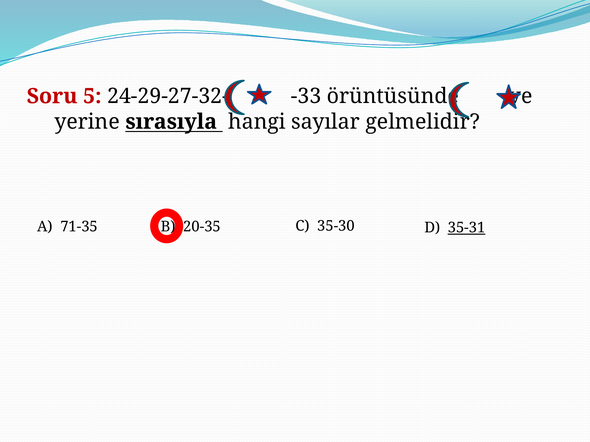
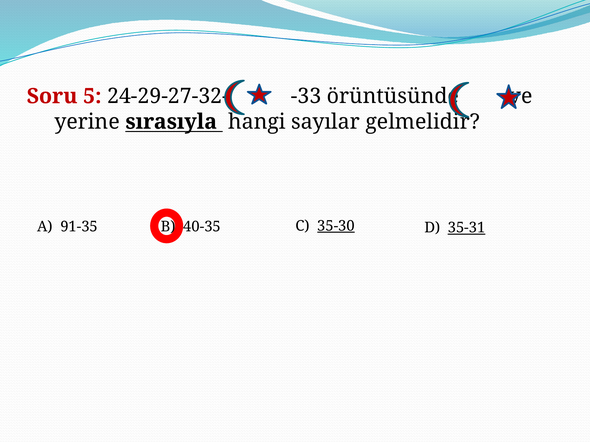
71-35: 71-35 -> 91-35 (79, 227)
20-35: 20-35 -> 40-35 (202, 227)
35-30 underline: none -> present (336, 226)
